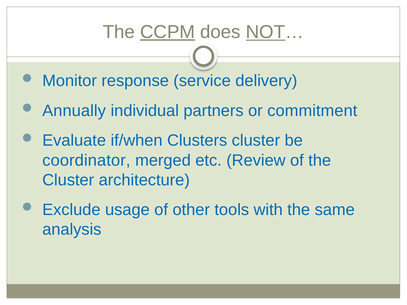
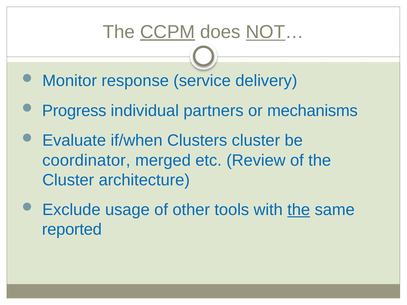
Annually: Annually -> Progress (74, 111)
commitment: commitment -> mechanisms (312, 111)
the underline: none -> present (299, 210)
analysis: analysis -> reported (72, 230)
